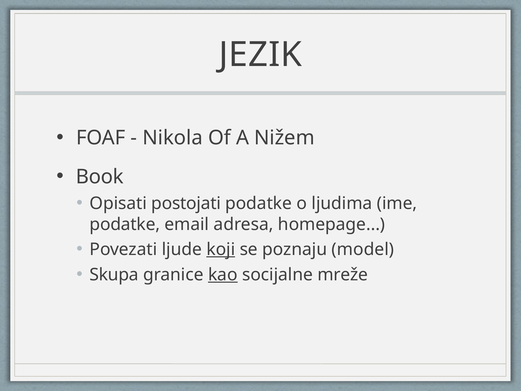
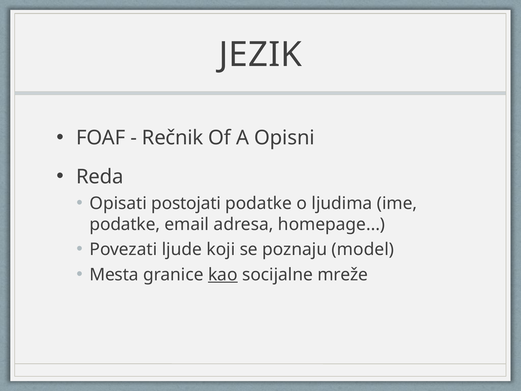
Nikola: Nikola -> Rečnik (173, 138)
Nižem: Nižem -> Opisni (284, 138)
Book: Book -> Reda (100, 177)
koji underline: present -> none (221, 249)
Skupa: Skupa -> Mesta (114, 275)
